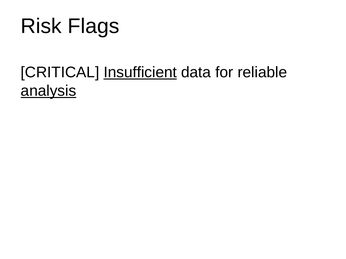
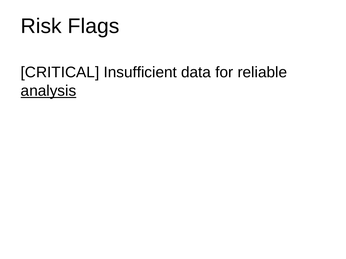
Insufficient underline: present -> none (140, 73)
